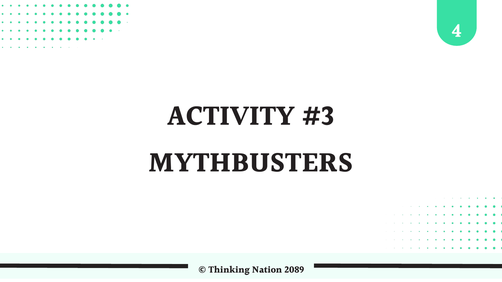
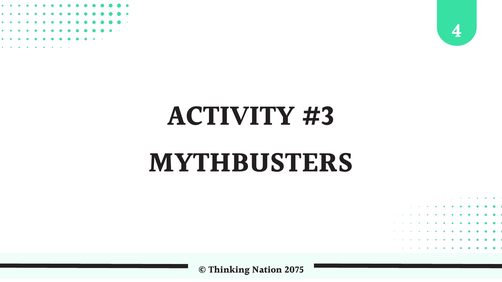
2089: 2089 -> 2075 (294, 270)
